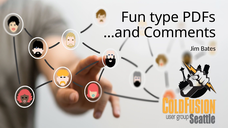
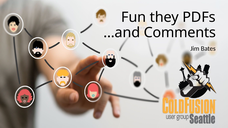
type: type -> they (164, 17)
